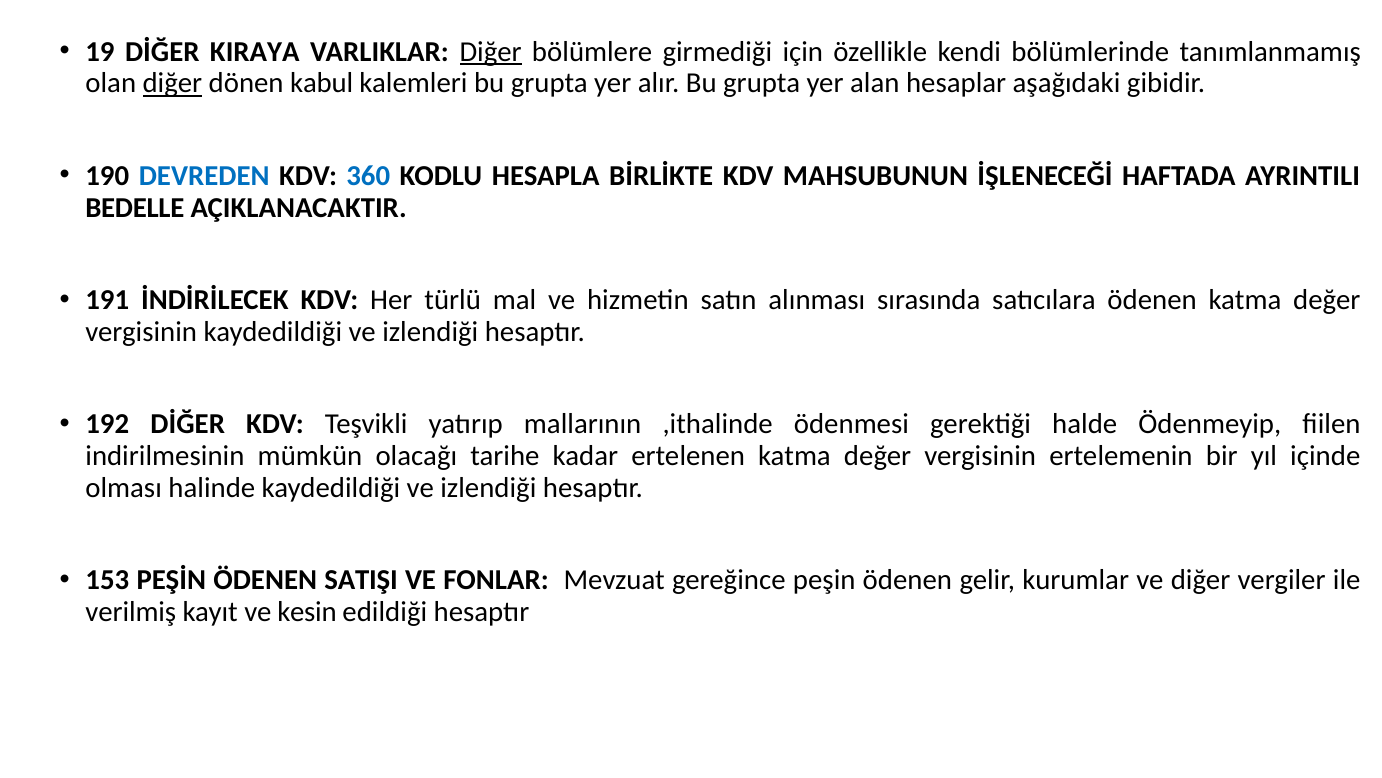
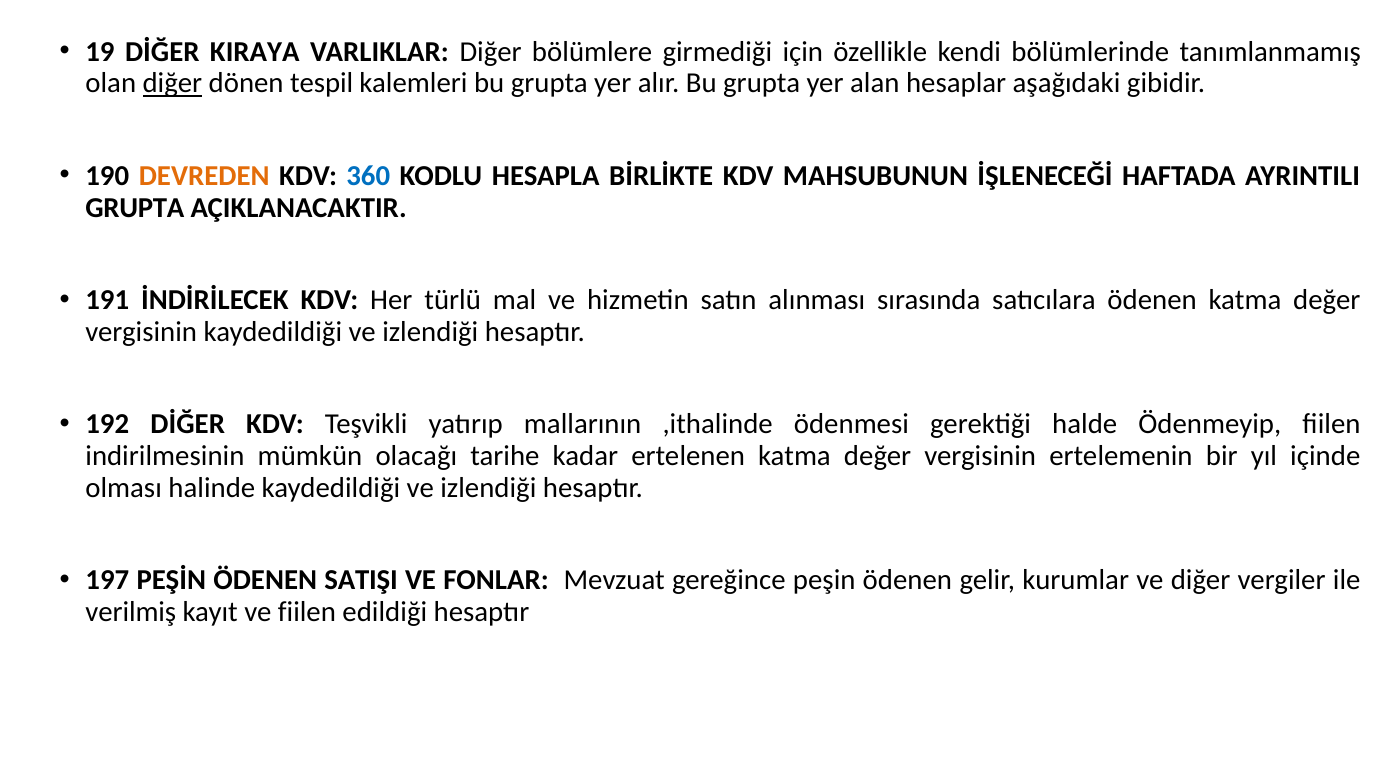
Diğer underline: present -> none (491, 52)
kabul: kabul -> tespil (322, 83)
DEVREDEN colour: blue -> orange (204, 176)
BEDELLE: BEDELLE -> GRUPTA (135, 207)
153: 153 -> 197 (107, 579)
ve kesin: kesin -> fiilen (307, 611)
